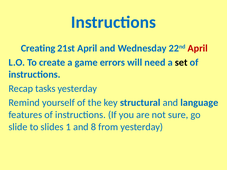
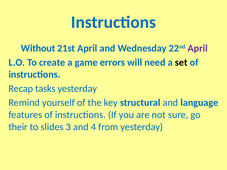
Creating: Creating -> Without (38, 48)
April colour: red -> purple (198, 48)
slide: slide -> their (18, 127)
1: 1 -> 3 (68, 127)
8: 8 -> 4 (93, 127)
